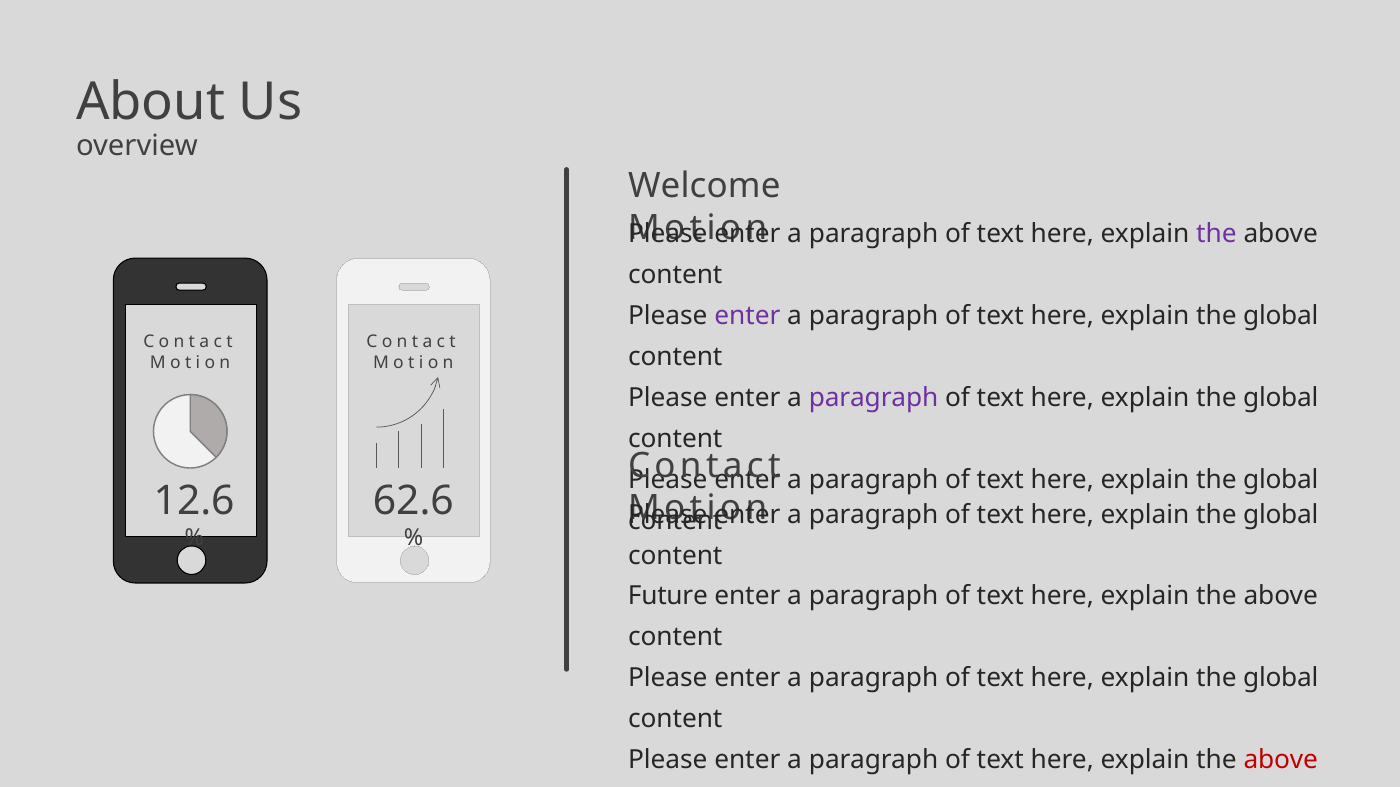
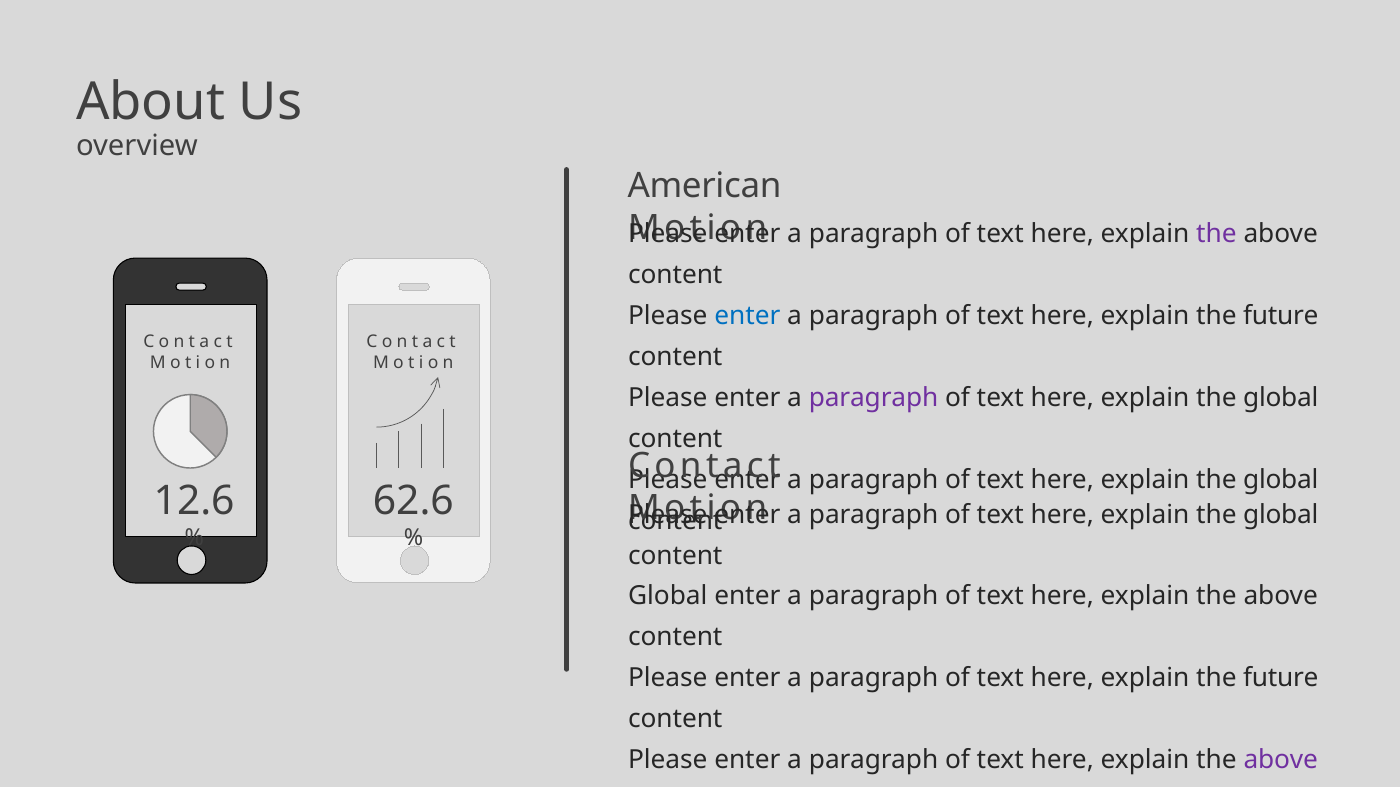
Welcome: Welcome -> American (705, 186)
enter colour: purple -> blue (747, 316)
global: global -> future (1281, 316)
Future: Future -> Global (668, 597)
global: global -> future (1281, 679)
above colour: red -> purple (1281, 760)
